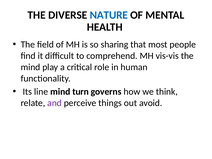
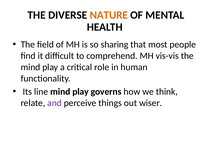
NATURE colour: blue -> orange (109, 15)
turn: turn -> play (81, 92)
avoid: avoid -> wiser (151, 103)
